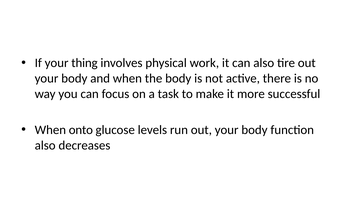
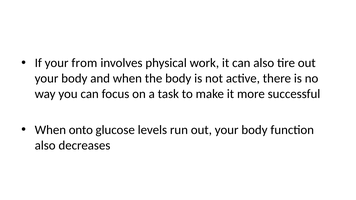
thing: thing -> from (84, 63)
